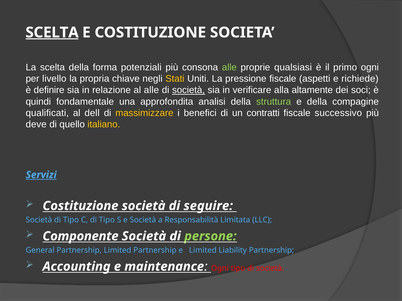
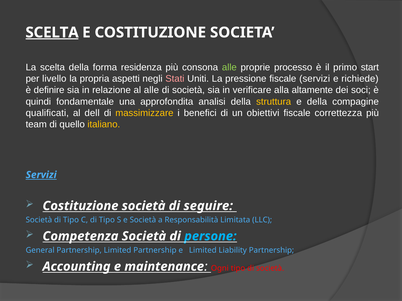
potenziali: potenziali -> residenza (141, 68)
qualsiasi: qualsiasi -> processo (293, 68)
primo ogni: ogni -> start (370, 68)
chiave: chiave -> aspetti (126, 79)
Stati colour: yellow -> pink (175, 79)
fiscale aspetti: aspetti -> servizi (315, 79)
società underline: present -> none (188, 90)
struttura colour: light green -> yellow (274, 102)
contratti: contratti -> obiettivi (263, 113)
successivo: successivo -> correttezza (338, 113)
deve: deve -> team (36, 125)
Componente: Componente -> Competenza (80, 237)
persone colour: light green -> light blue (210, 237)
